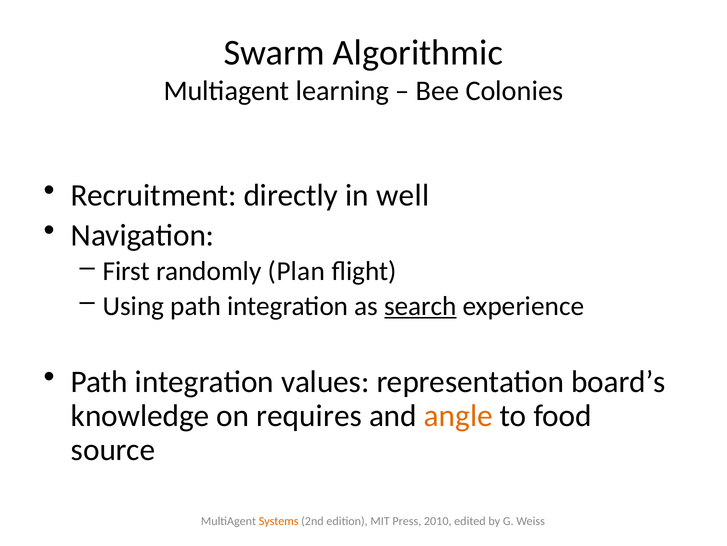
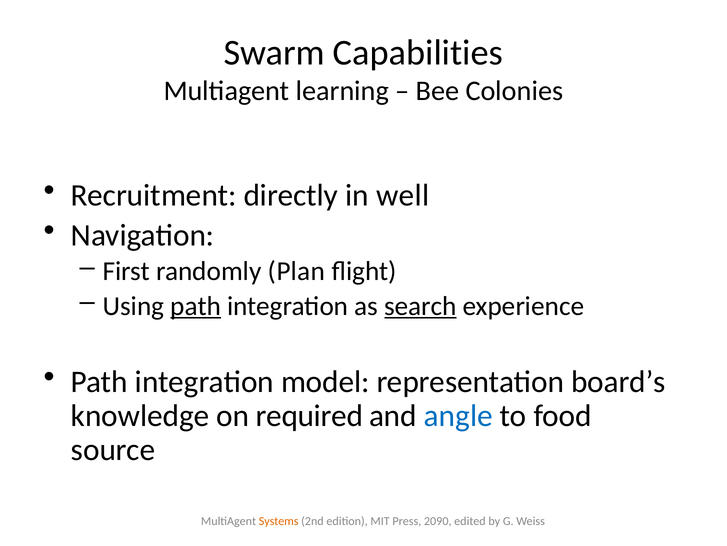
Algorithmic: Algorithmic -> Capabilities (418, 53)
path underline: none -> present (196, 306)
values: values -> model (325, 382)
requires: requires -> required (309, 415)
angle colour: orange -> blue (458, 415)
2010: 2010 -> 2090 (438, 521)
